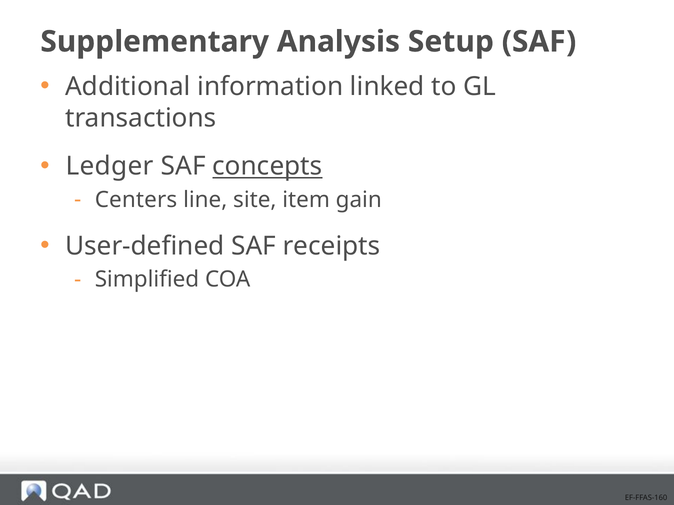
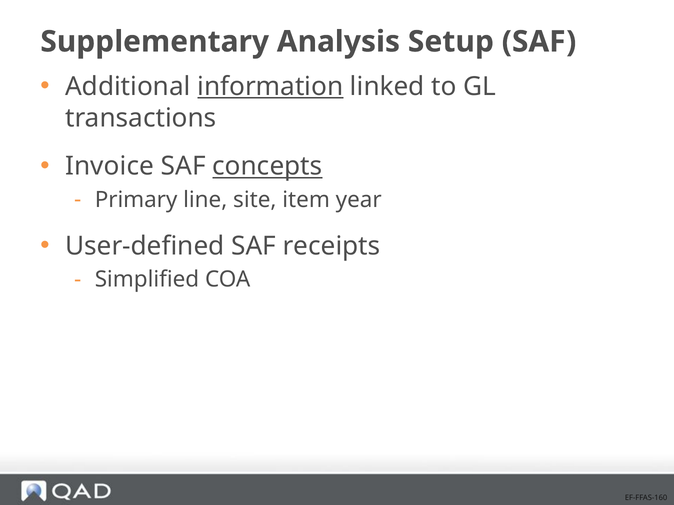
information underline: none -> present (270, 87)
Ledger: Ledger -> Invoice (110, 166)
Centers: Centers -> Primary (136, 200)
gain: gain -> year (359, 200)
